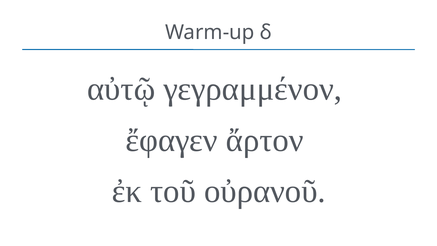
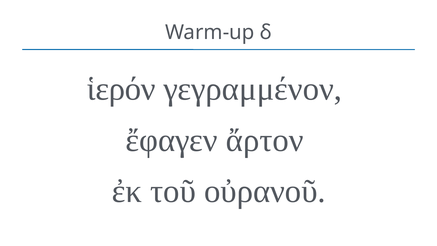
αὐτῷ: αὐτῷ -> ἱερόν (121, 89)
